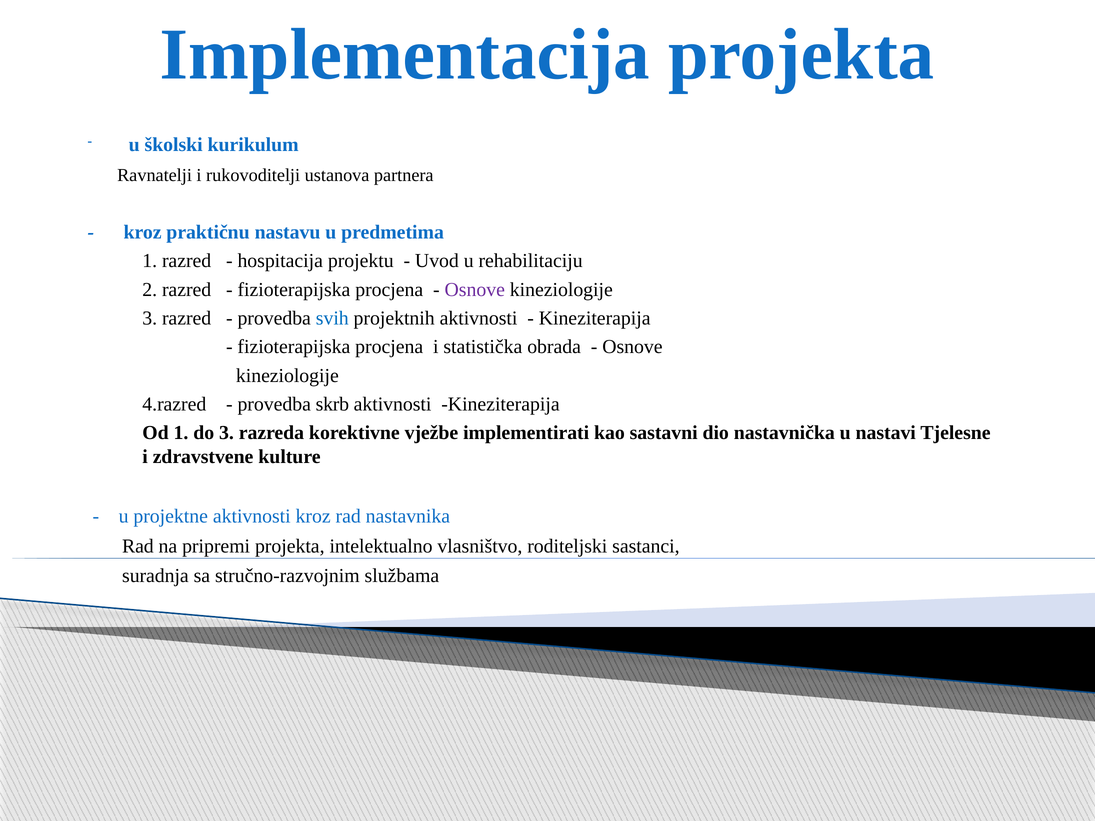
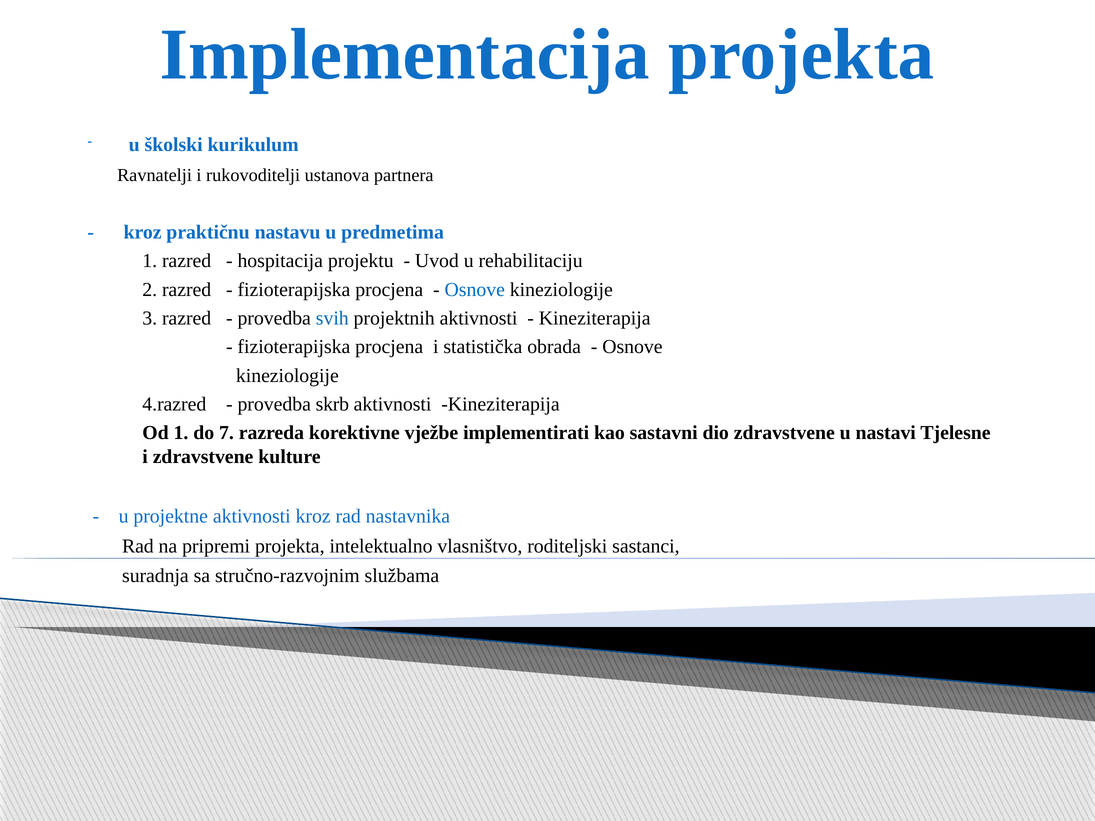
Osnove colour: purple -> blue (475, 290)
do 3: 3 -> 7 (227, 433)
dio nastavnička: nastavnička -> zdravstvene (784, 433)
